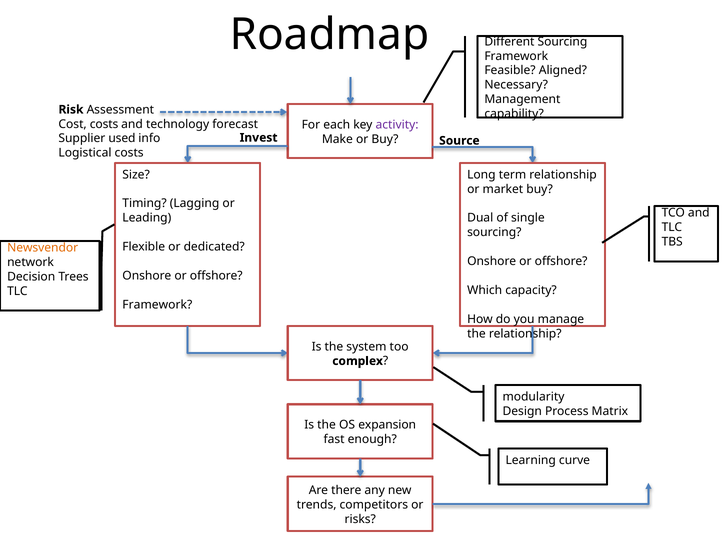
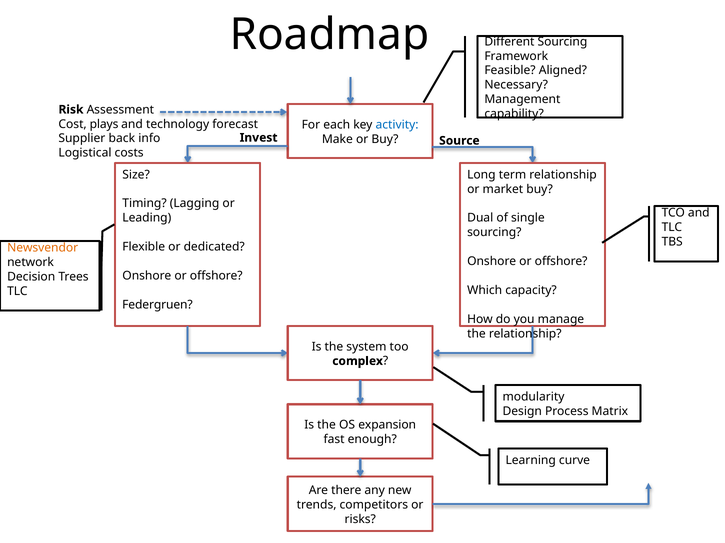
Cost costs: costs -> plays (104, 124)
activity colour: purple -> blue (397, 125)
used: used -> back (122, 139)
Framework: Framework -> Federgruen (157, 305)
